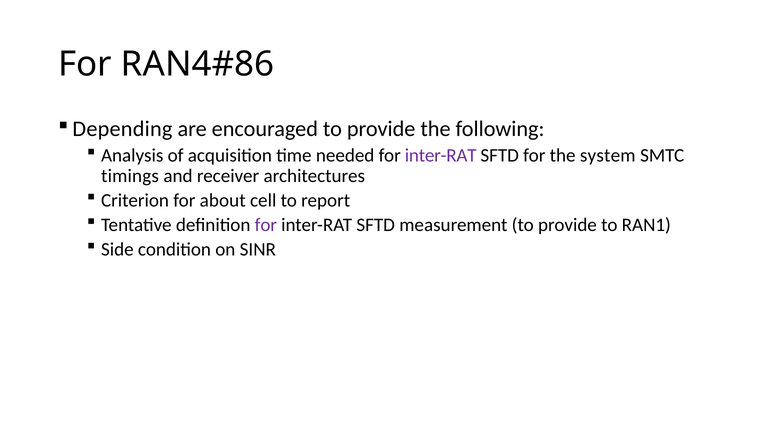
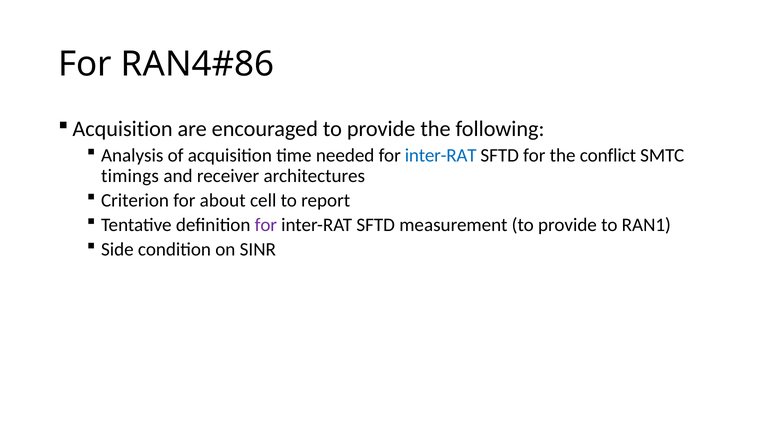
Depending: Depending -> Acquisition (123, 129)
inter-RAT colour: purple -> blue (441, 155)
system: system -> conflict (608, 155)
